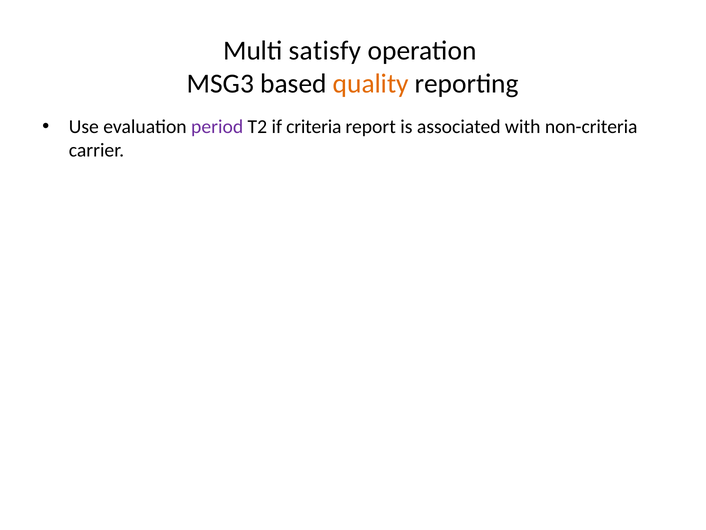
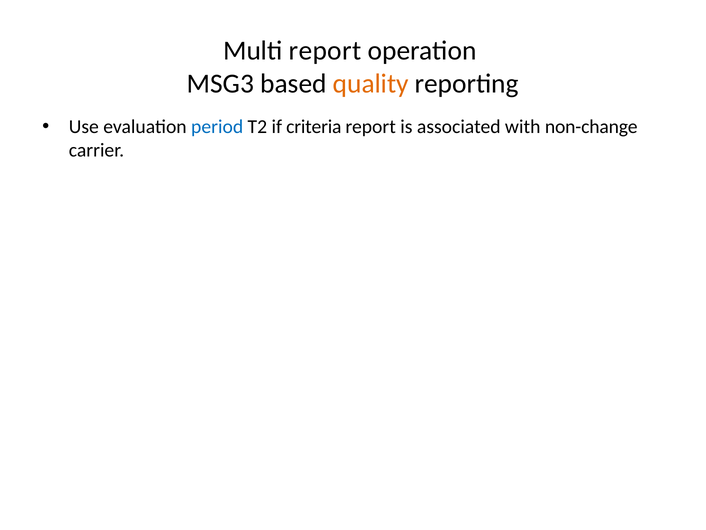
Multi satisfy: satisfy -> report (325, 51)
period colour: purple -> blue (217, 127)
non-criteria: non-criteria -> non-change (591, 127)
